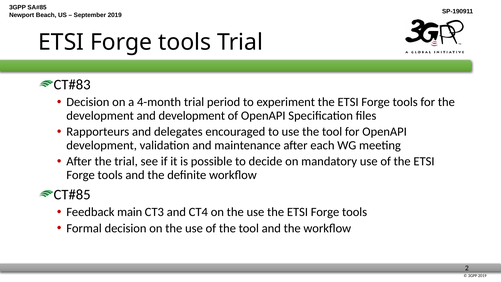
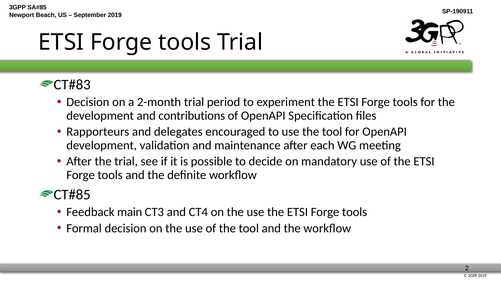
4-month: 4-month -> 2-month (159, 102)
and development: development -> contributions (192, 115)
